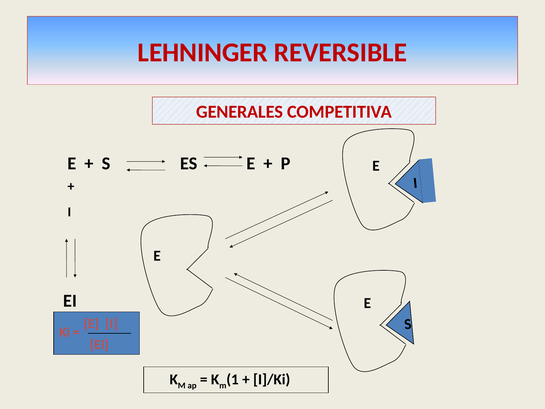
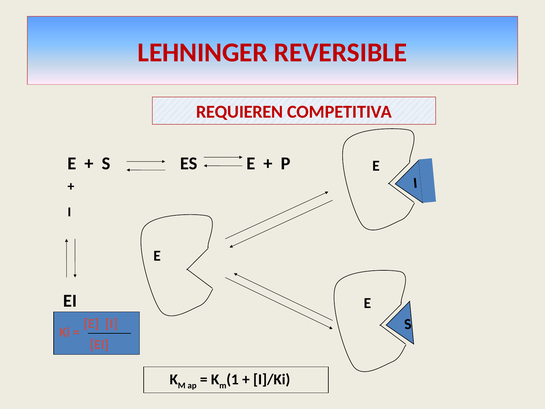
GENERALES: GENERALES -> REQUIEREN (240, 112)
